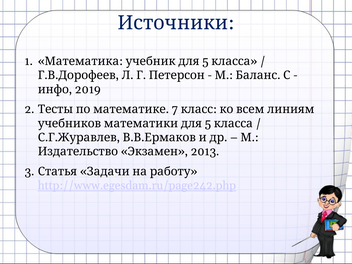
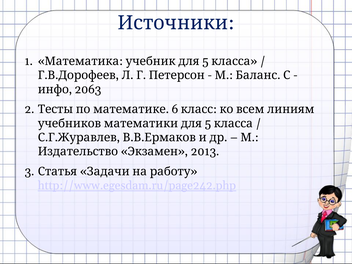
2019: 2019 -> 2063 (88, 89)
7: 7 -> 6 (175, 109)
